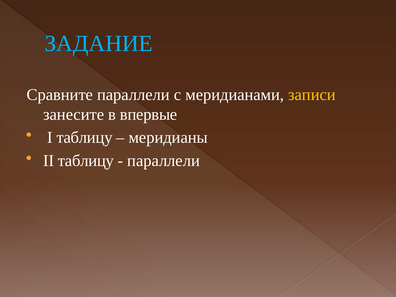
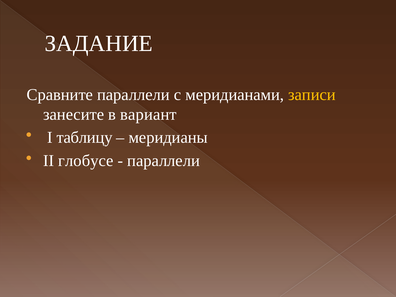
ЗАДАНИЕ colour: light blue -> white (99, 43)
впервые: впервые -> вариант (148, 114)
II таблицу: таблицу -> глобусе (86, 161)
